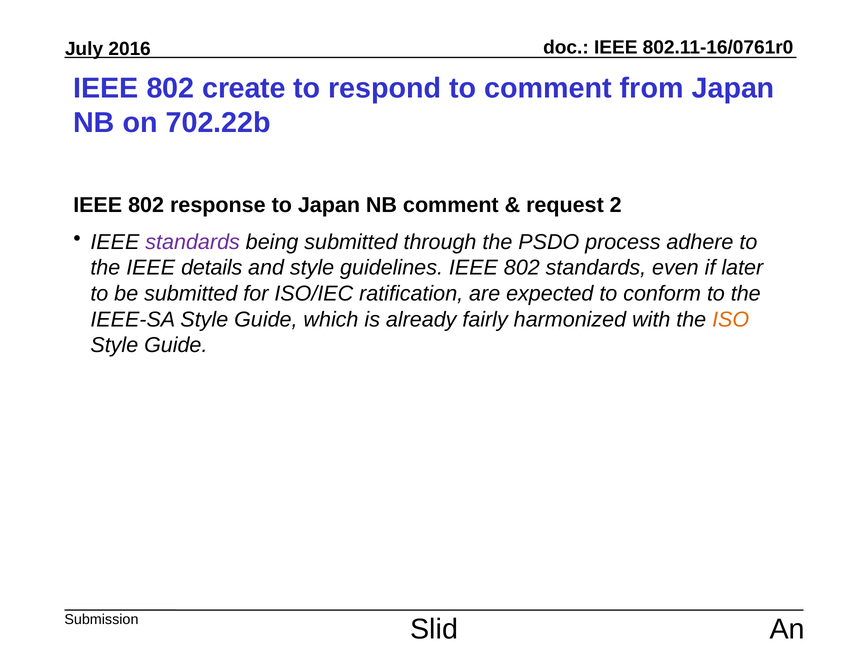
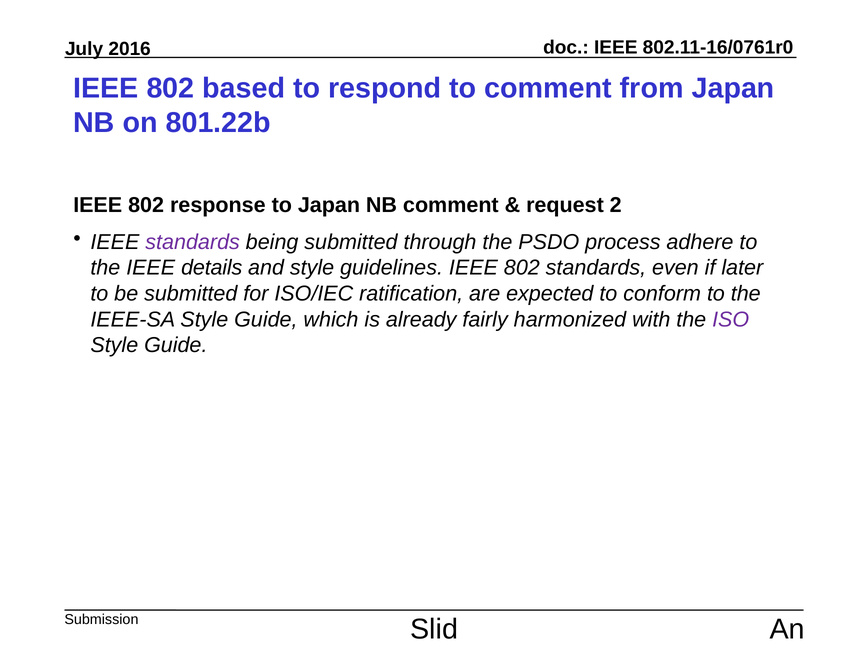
create: create -> based (244, 88)
702.22b: 702.22b -> 801.22b (218, 123)
ISO colour: orange -> purple (731, 319)
